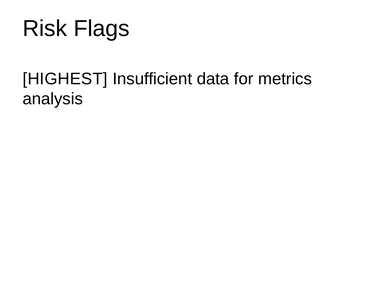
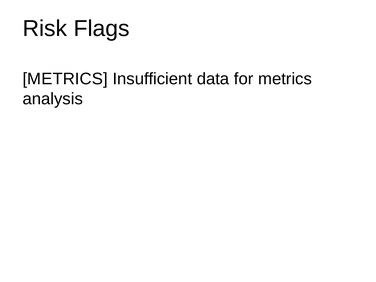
HIGHEST: HIGHEST -> METRICS (65, 79)
